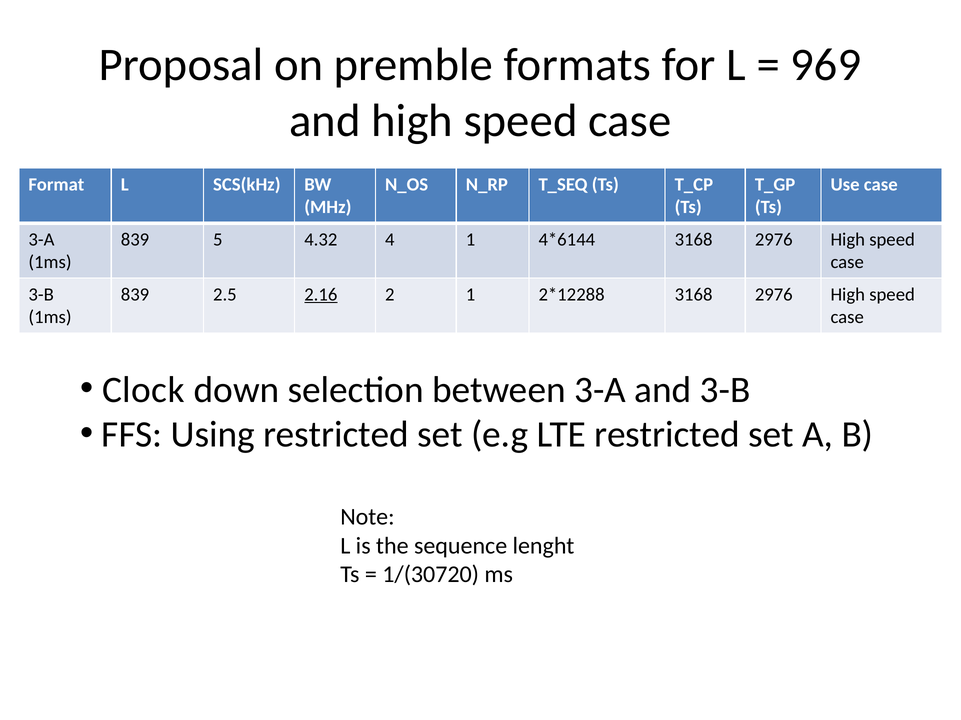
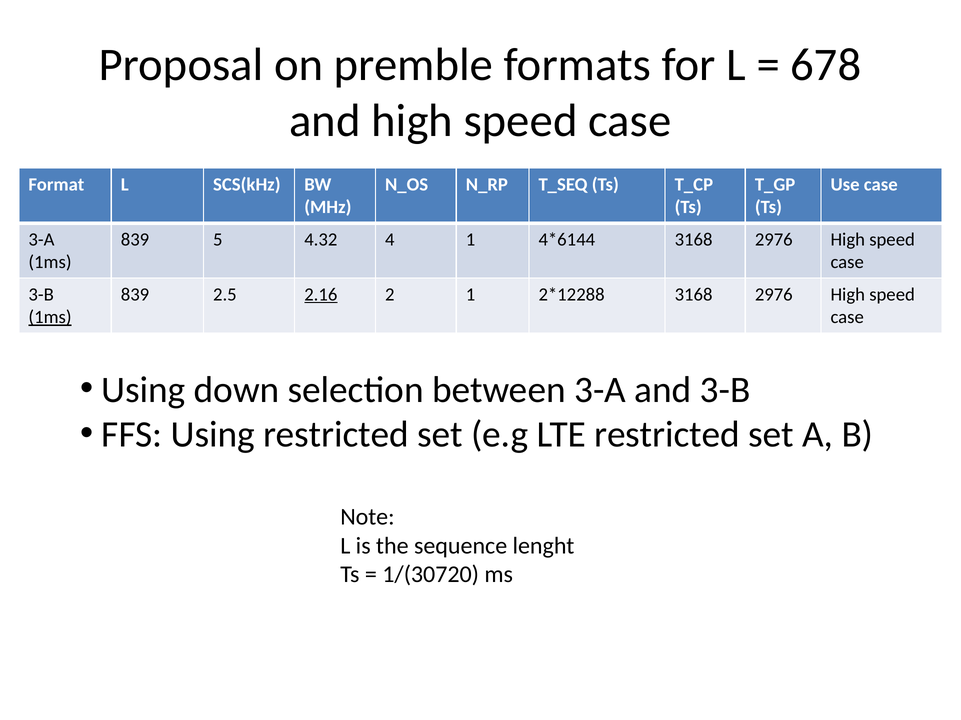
969: 969 -> 678 (826, 65)
1ms underline: none -> present (50, 318)
Clock: Clock -> Using (143, 390)
